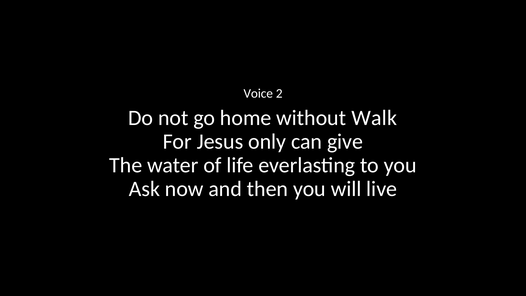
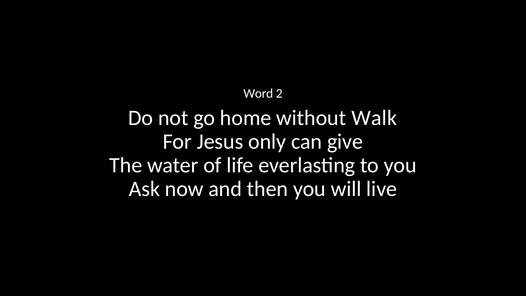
Voice: Voice -> Word (258, 94)
